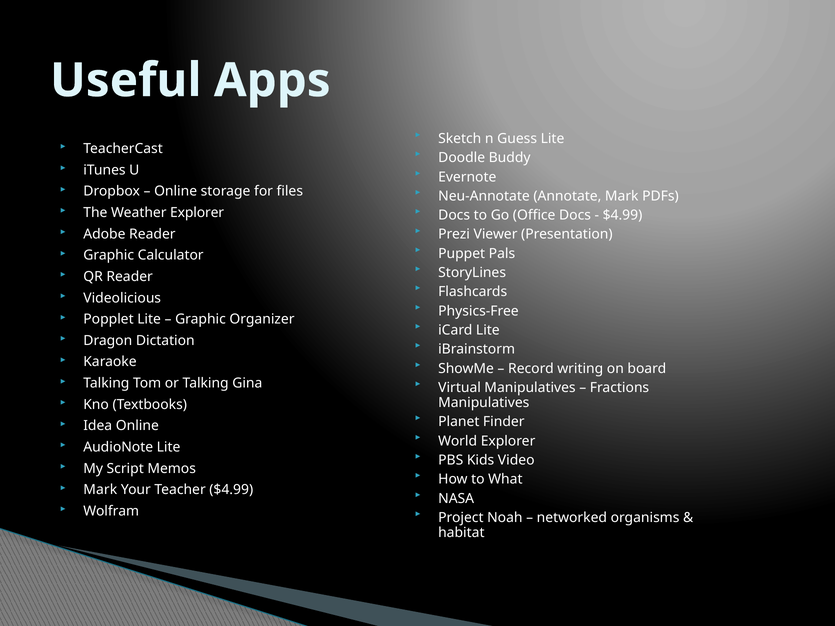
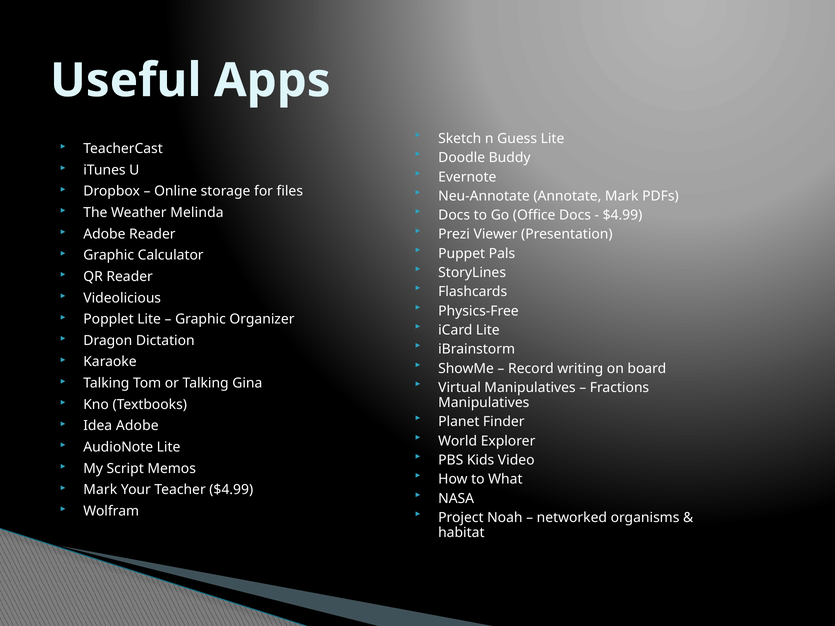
Weather Explorer: Explorer -> Melinda (197, 213)
Idea Online: Online -> Adobe (137, 426)
